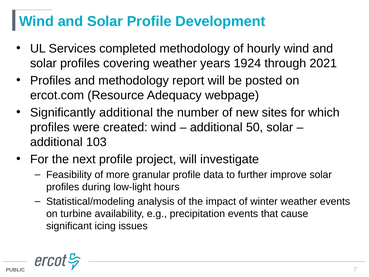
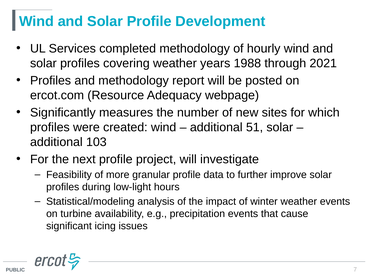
1924: 1924 -> 1988 (247, 63)
Significantly additional: additional -> measures (126, 112)
50: 50 -> 51 (255, 127)
